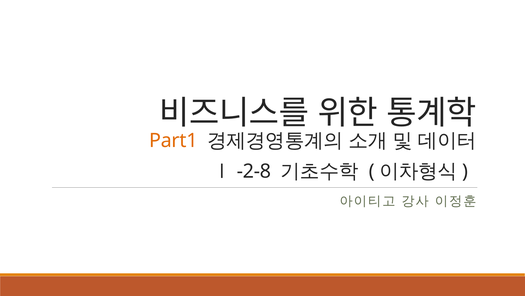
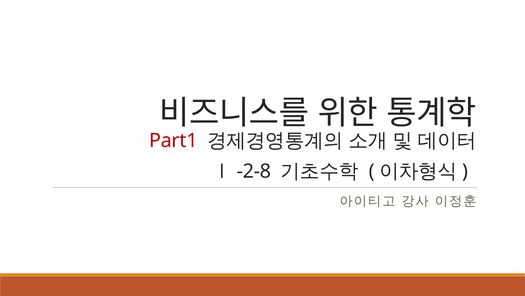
Part1 colour: orange -> red (173, 140)
